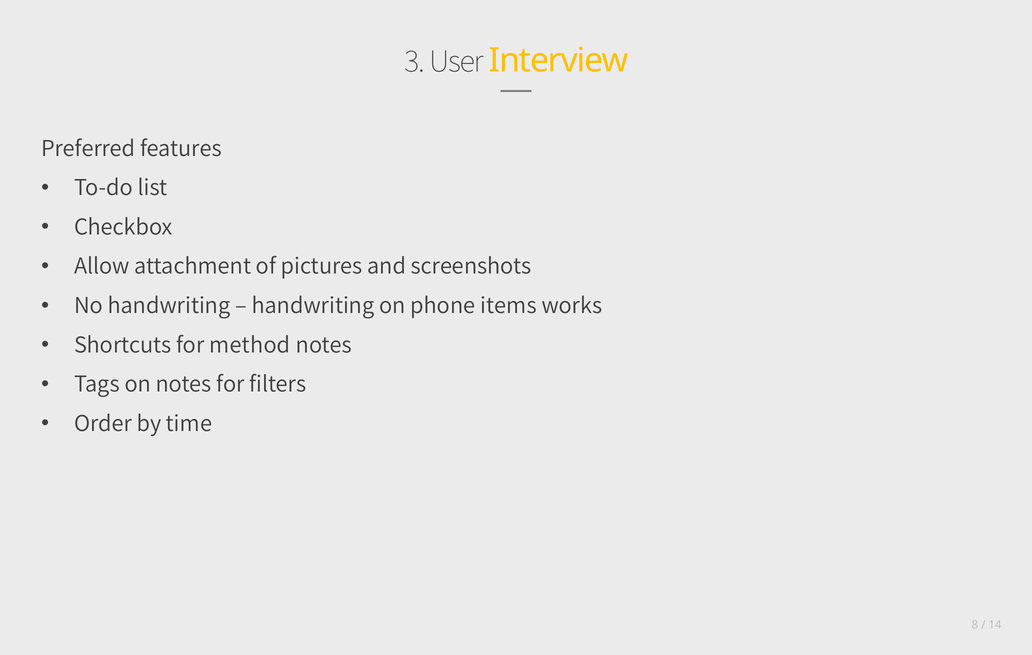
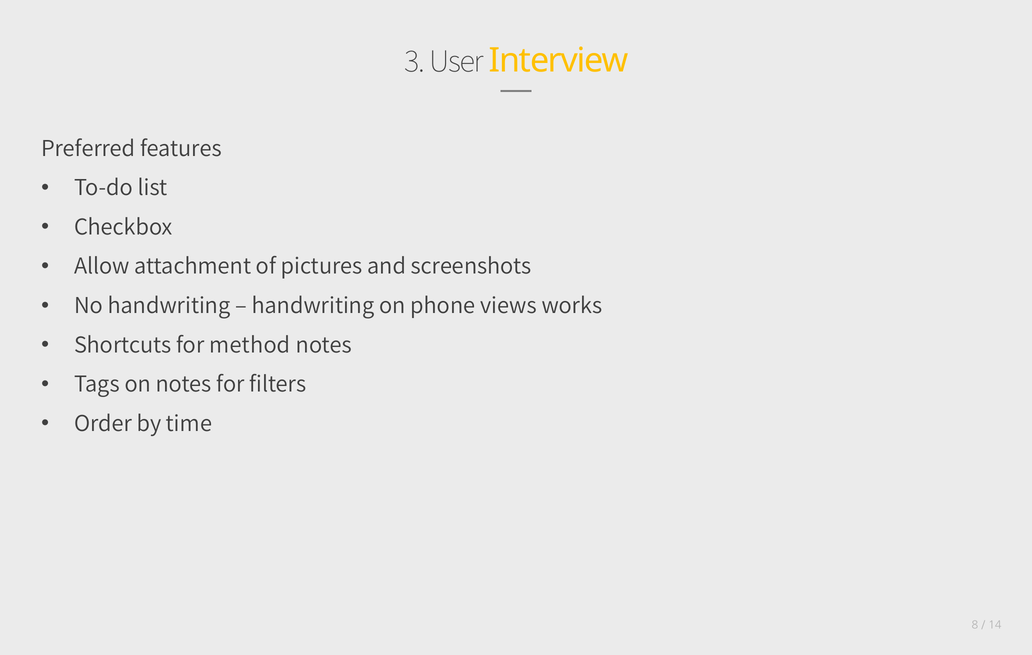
items: items -> views (508, 306)
